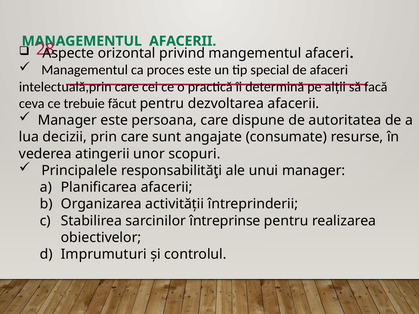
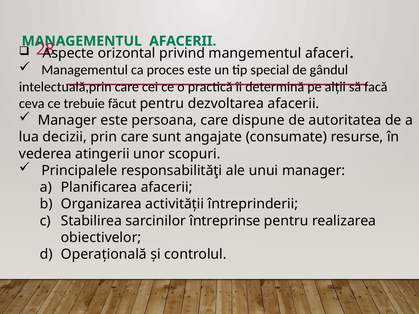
de afaceri: afaceri -> gândul (329, 70)
Imprumuturi: Imprumuturi -> Operațională (104, 254)
